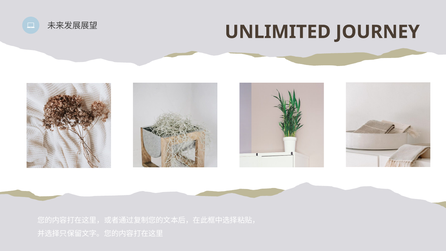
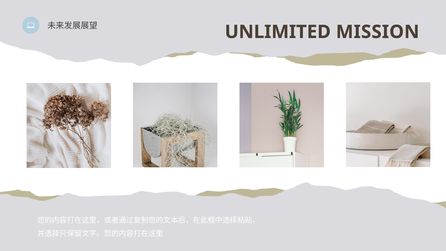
JOURNEY: JOURNEY -> MISSION (378, 32)
